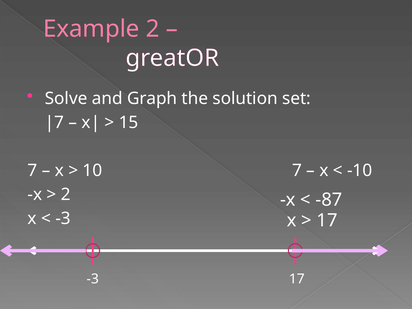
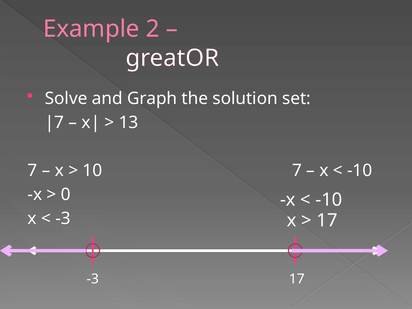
15: 15 -> 13 (129, 122)
2: 2 -> 0 (66, 195)
-87: -87 -> -10 (329, 200)
